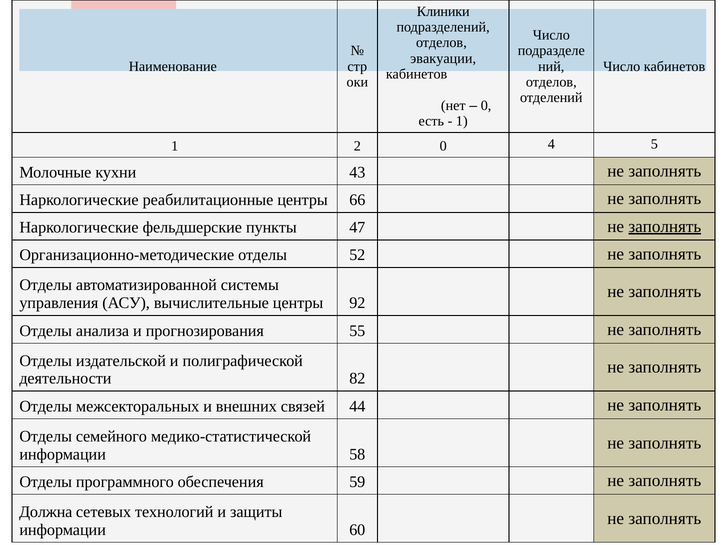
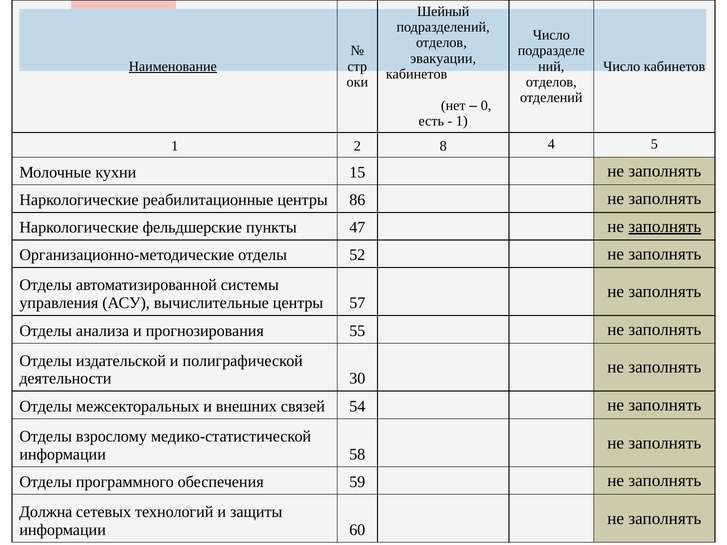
Клиники: Клиники -> Шейный (443, 12)
Наименование underline: none -> present (173, 66)
2 0: 0 -> 8 (443, 146)
43: 43 -> 15 (357, 172)
66: 66 -> 86 (357, 200)
92: 92 -> 57 (357, 303)
82: 82 -> 30 (357, 379)
44: 44 -> 54 (357, 406)
семейного: семейного -> взрослому (111, 436)
